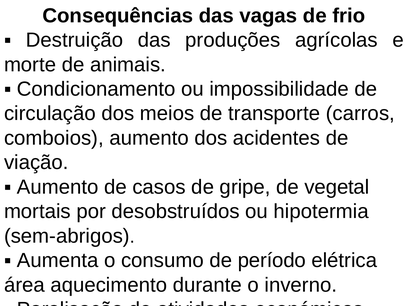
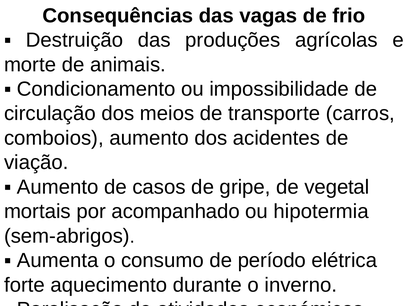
desobstruídos: desobstruídos -> acompanhado (176, 212)
área: área -> forte (24, 285)
